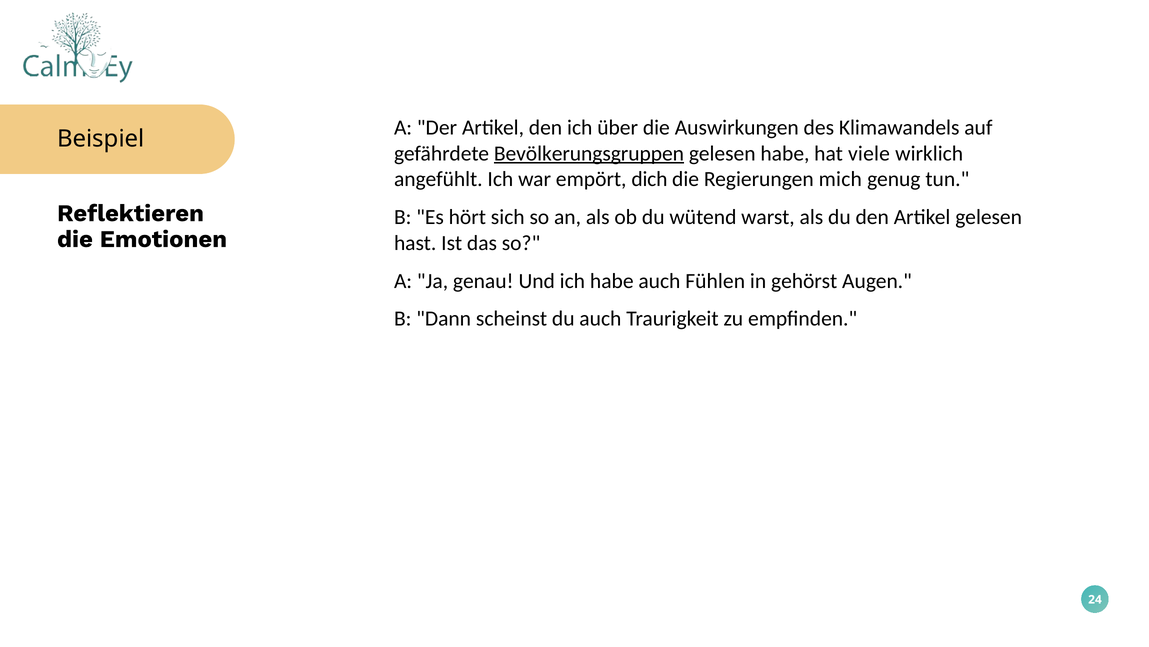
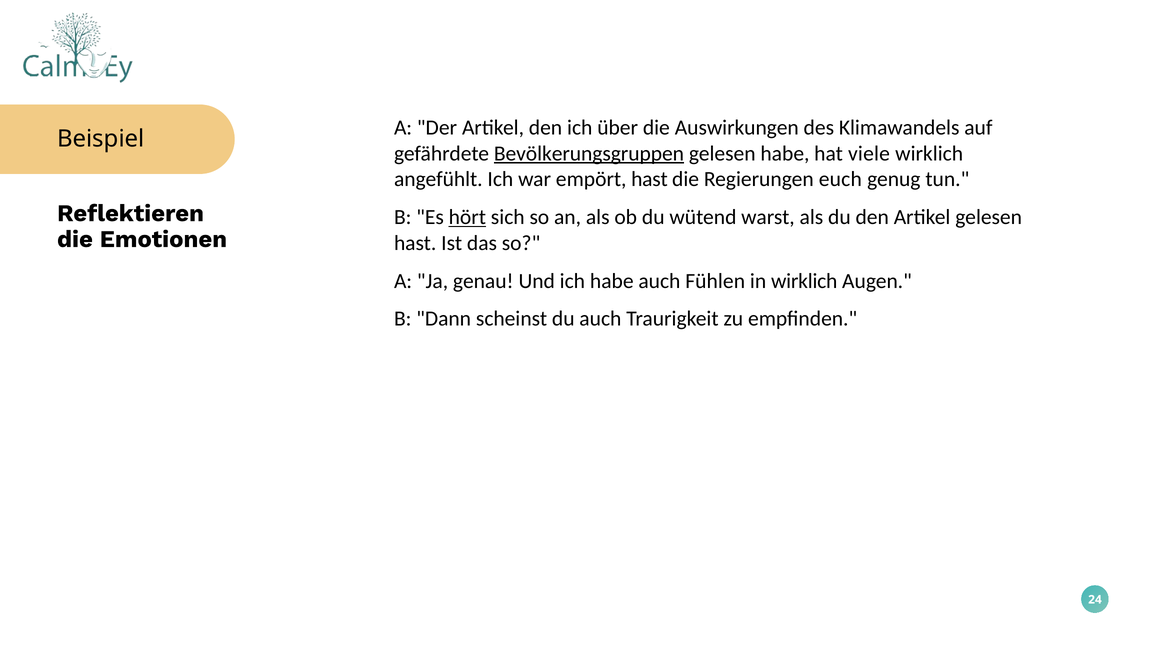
empört dich: dich -> hast (649, 179)
mich: mich -> euch (840, 179)
hört underline: none -> present (467, 217)
in gehörst: gehörst -> wirklich (804, 281)
